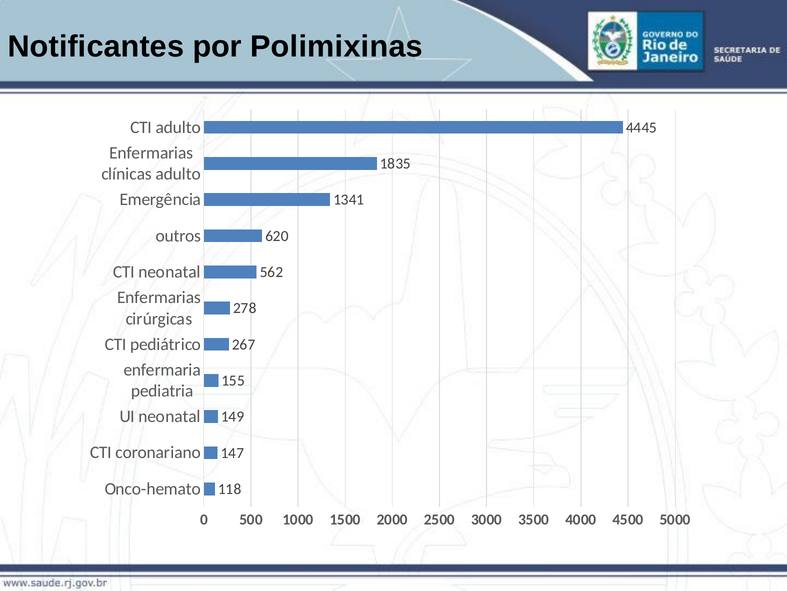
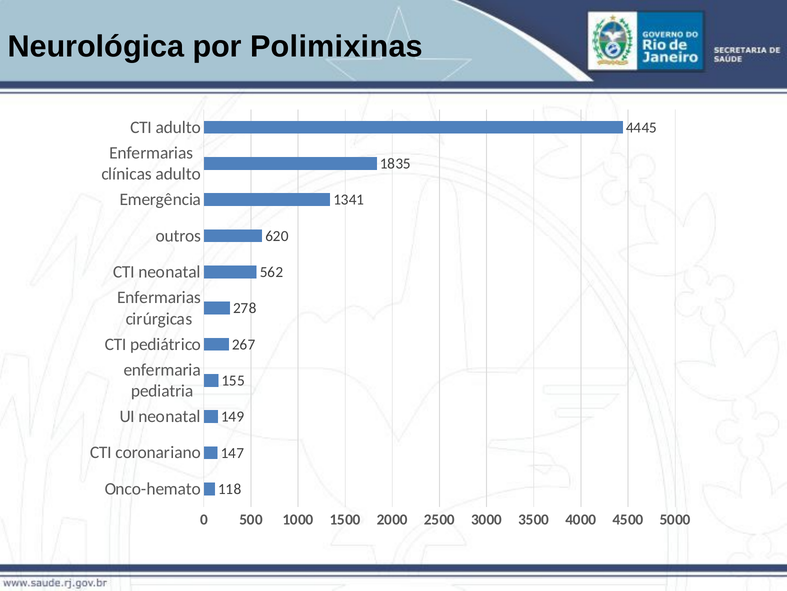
Notificantes: Notificantes -> Neurológica (96, 47)
